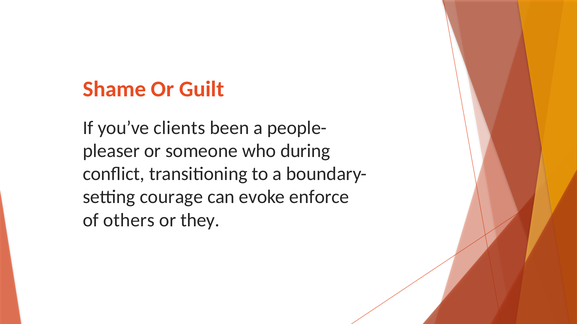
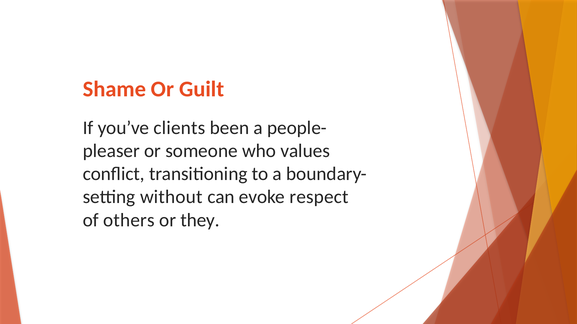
during: during -> values (305, 151)
courage: courage -> without (171, 197)
enforce: enforce -> respect (319, 197)
